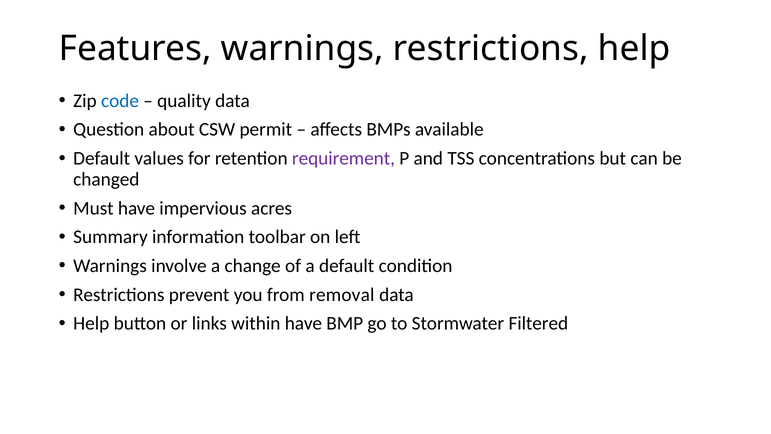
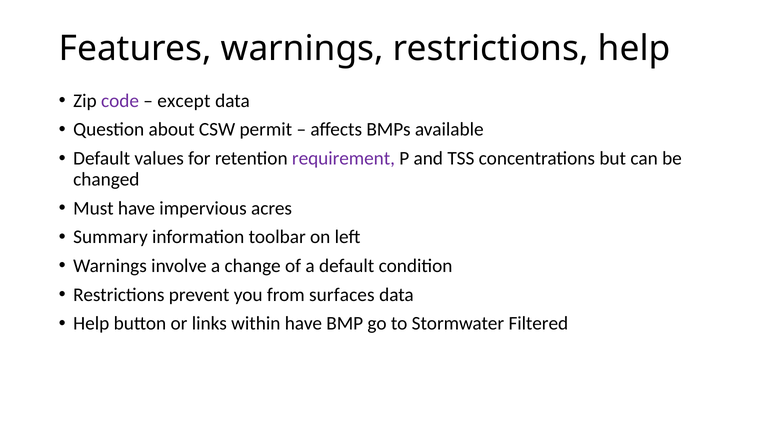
code colour: blue -> purple (120, 101)
quality: quality -> except (184, 101)
removal: removal -> surfaces (342, 295)
